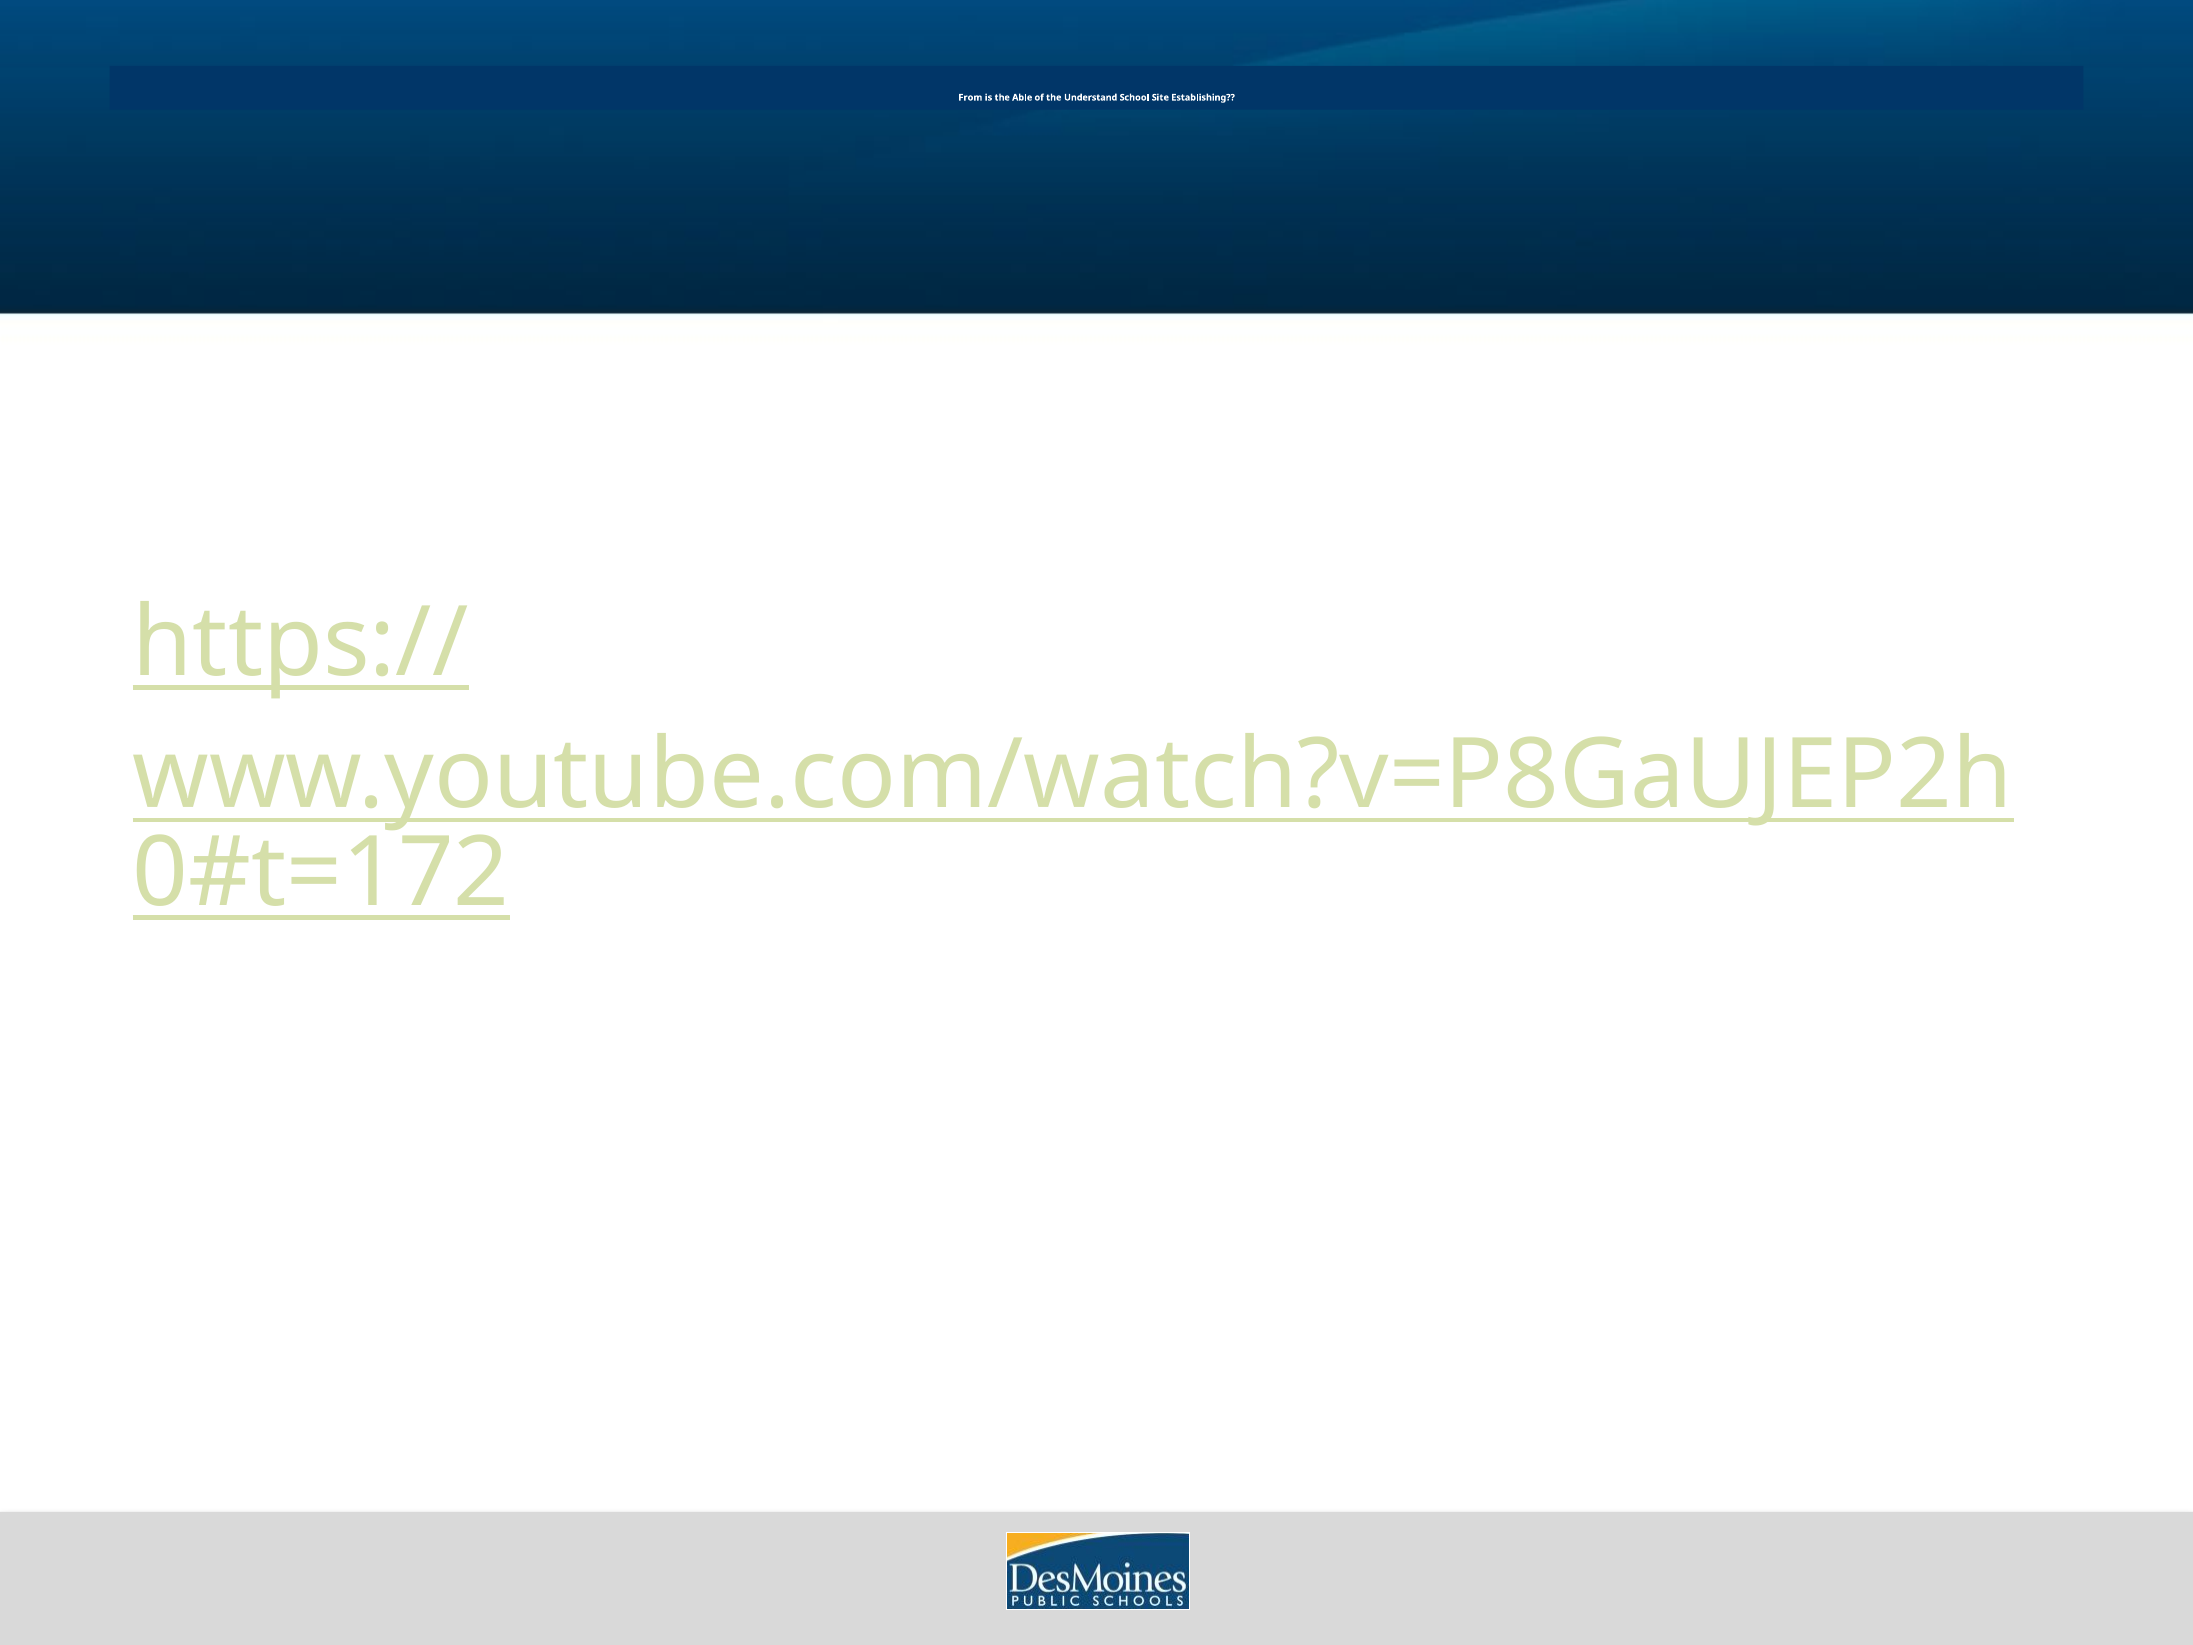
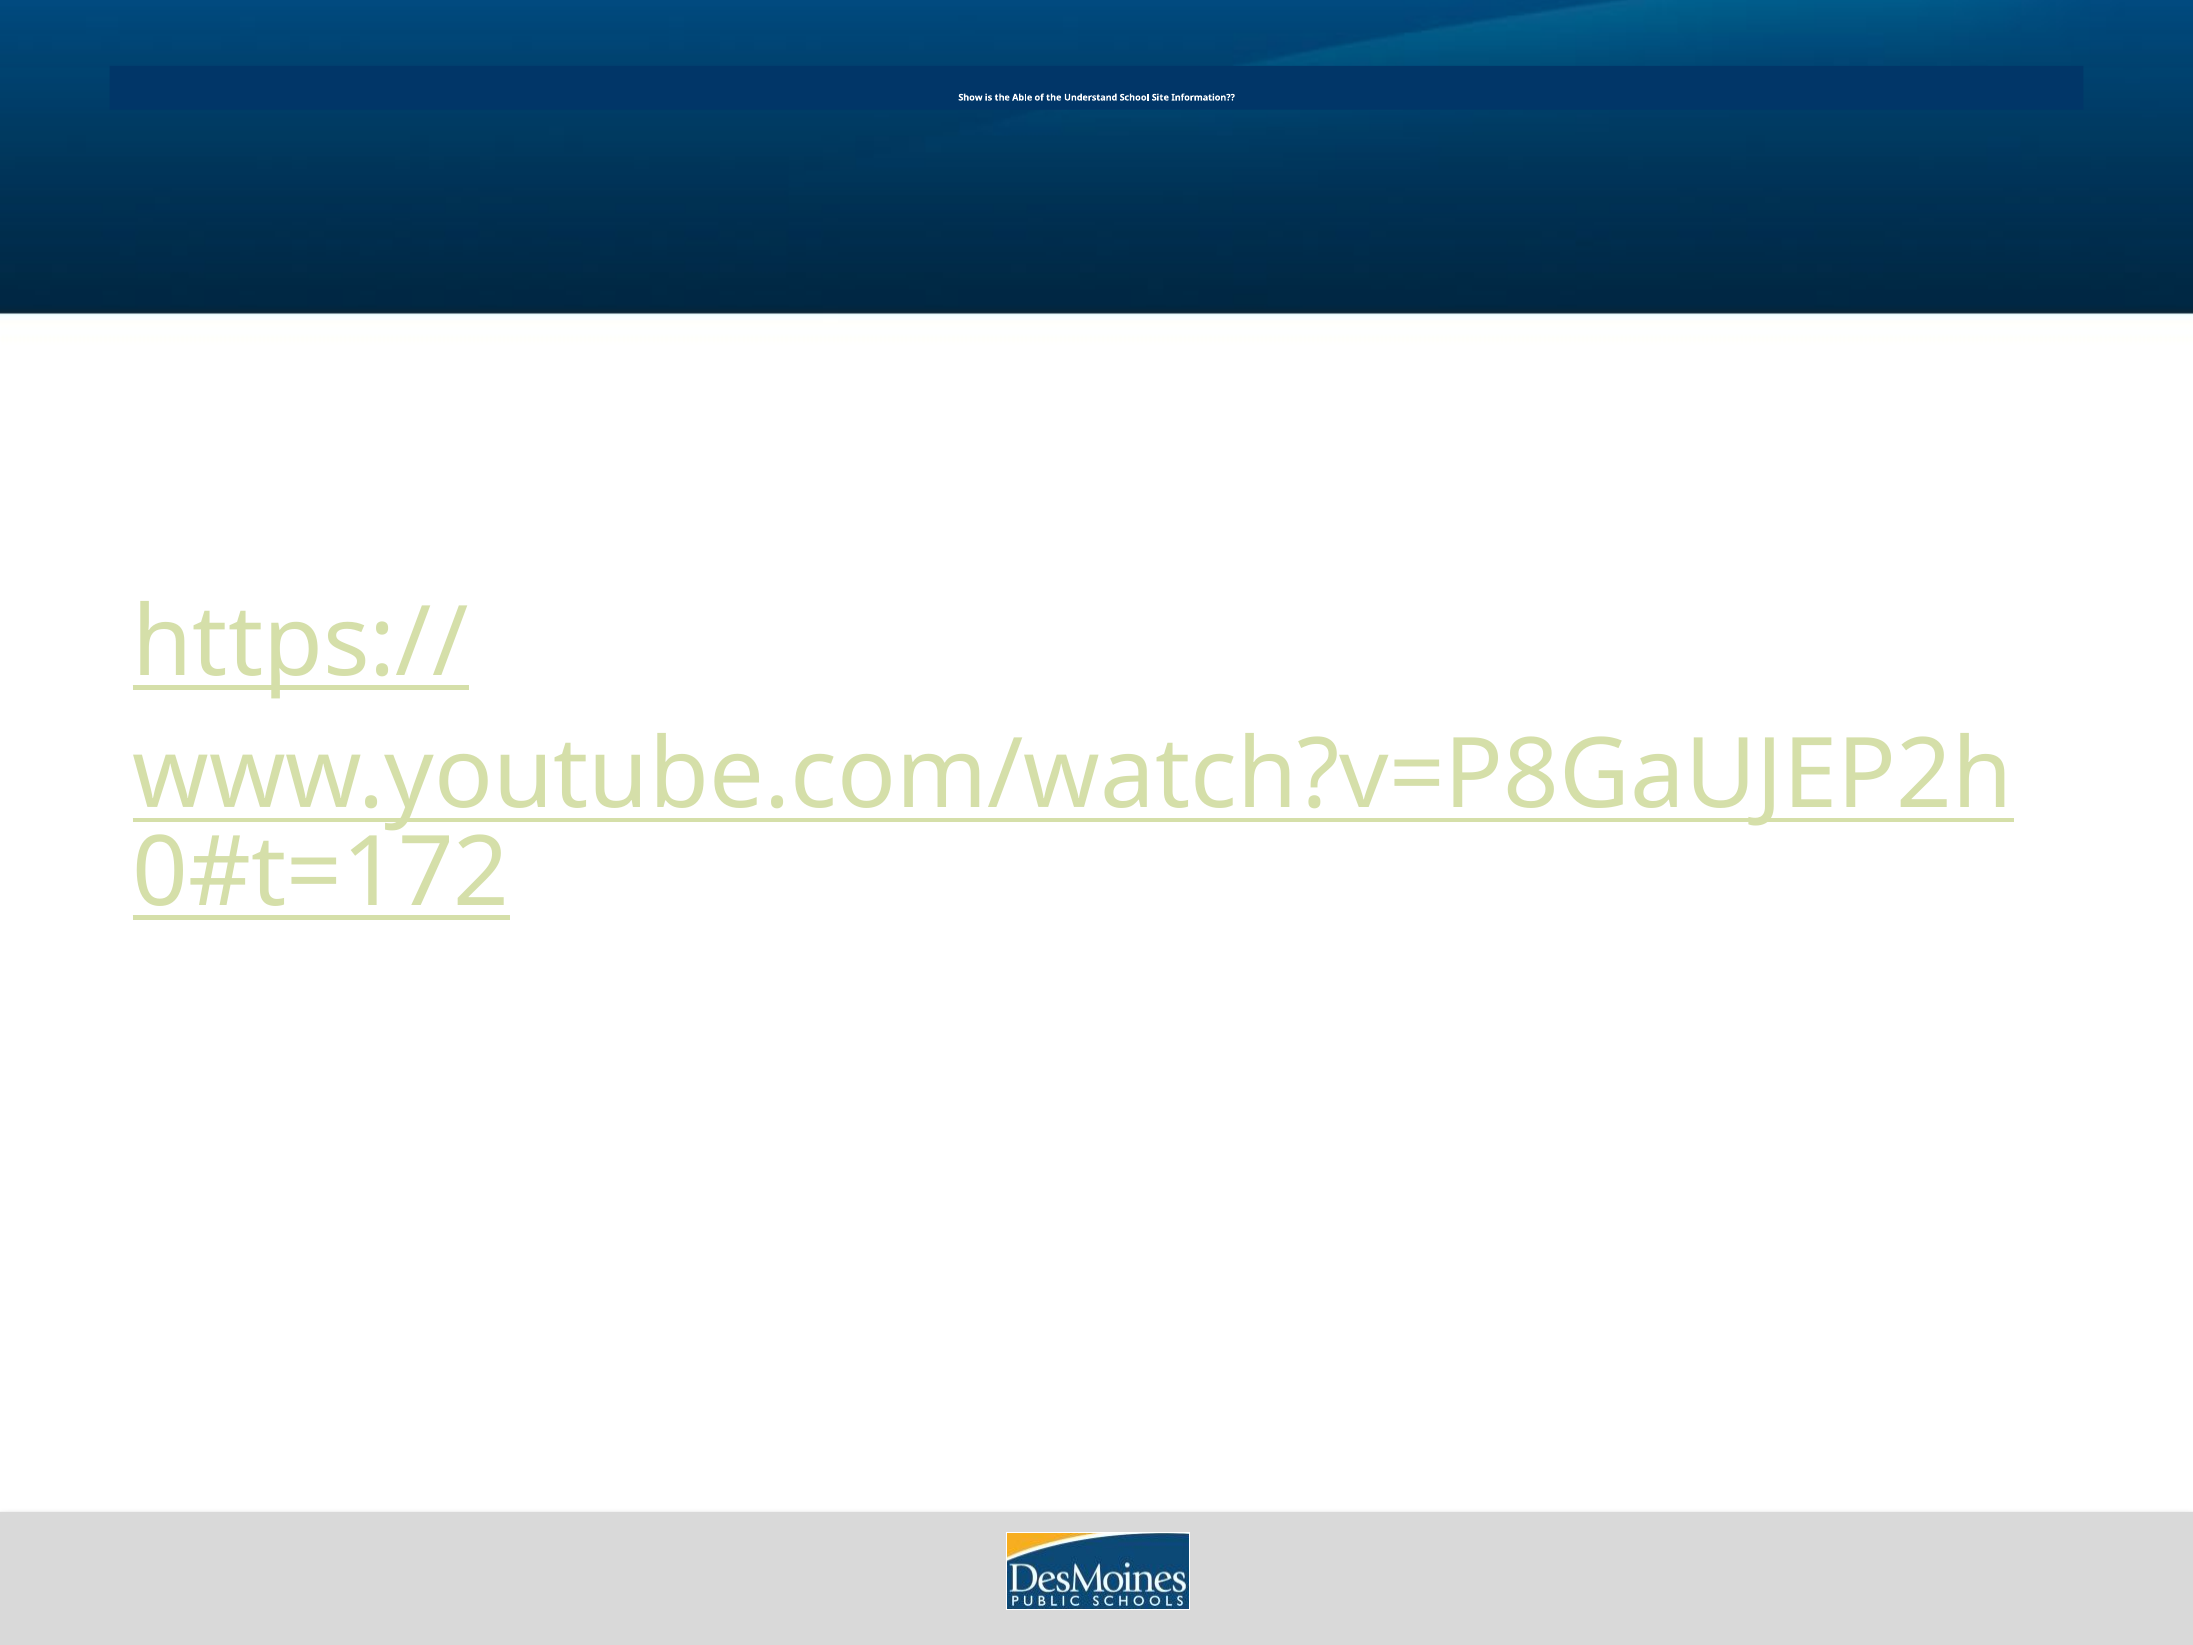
From: From -> Show (970, 97)
Establishing: Establishing -> Information (1203, 97)
